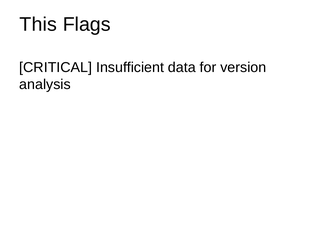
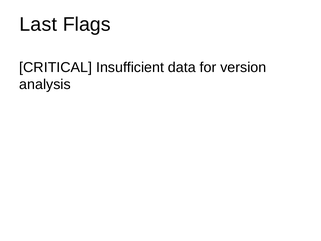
This: This -> Last (38, 24)
